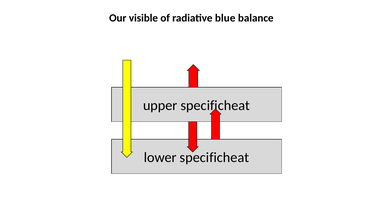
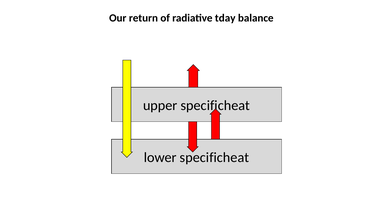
visible: visible -> return (143, 18)
blue: blue -> tday (225, 18)
